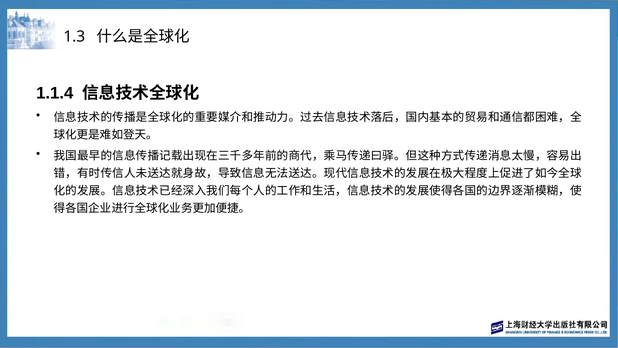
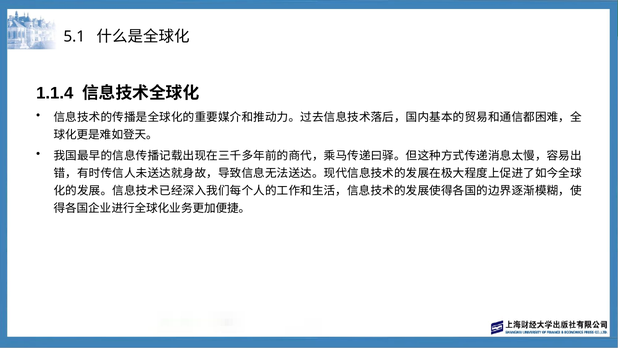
1.3: 1.3 -> 5.1 (74, 37)
